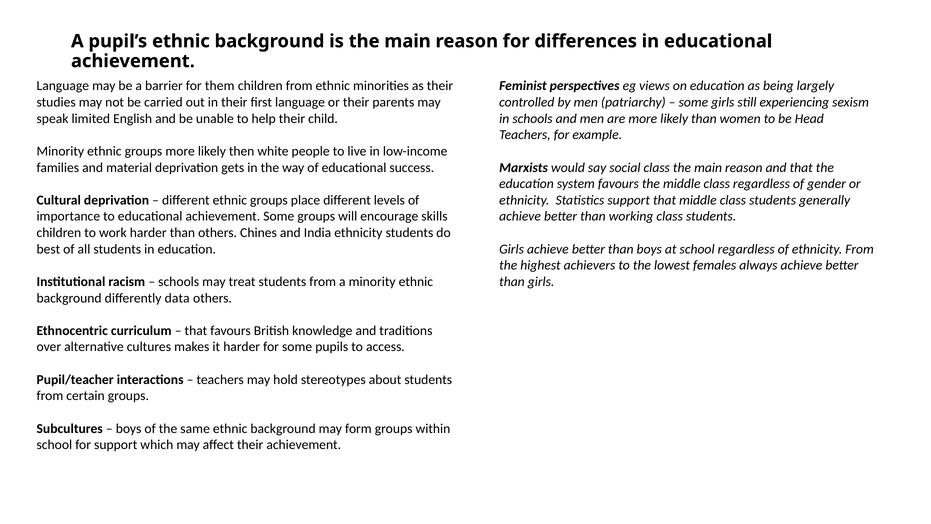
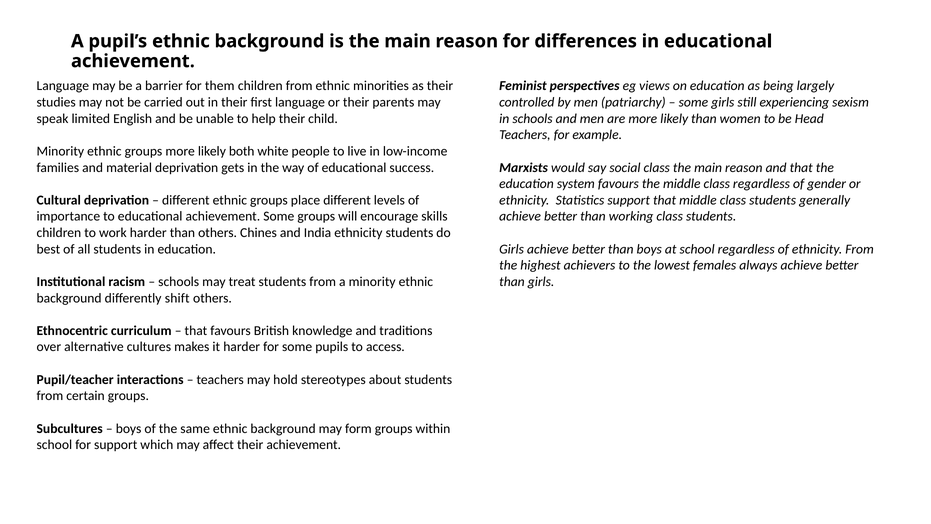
then: then -> both (242, 151)
data: data -> shift (177, 298)
